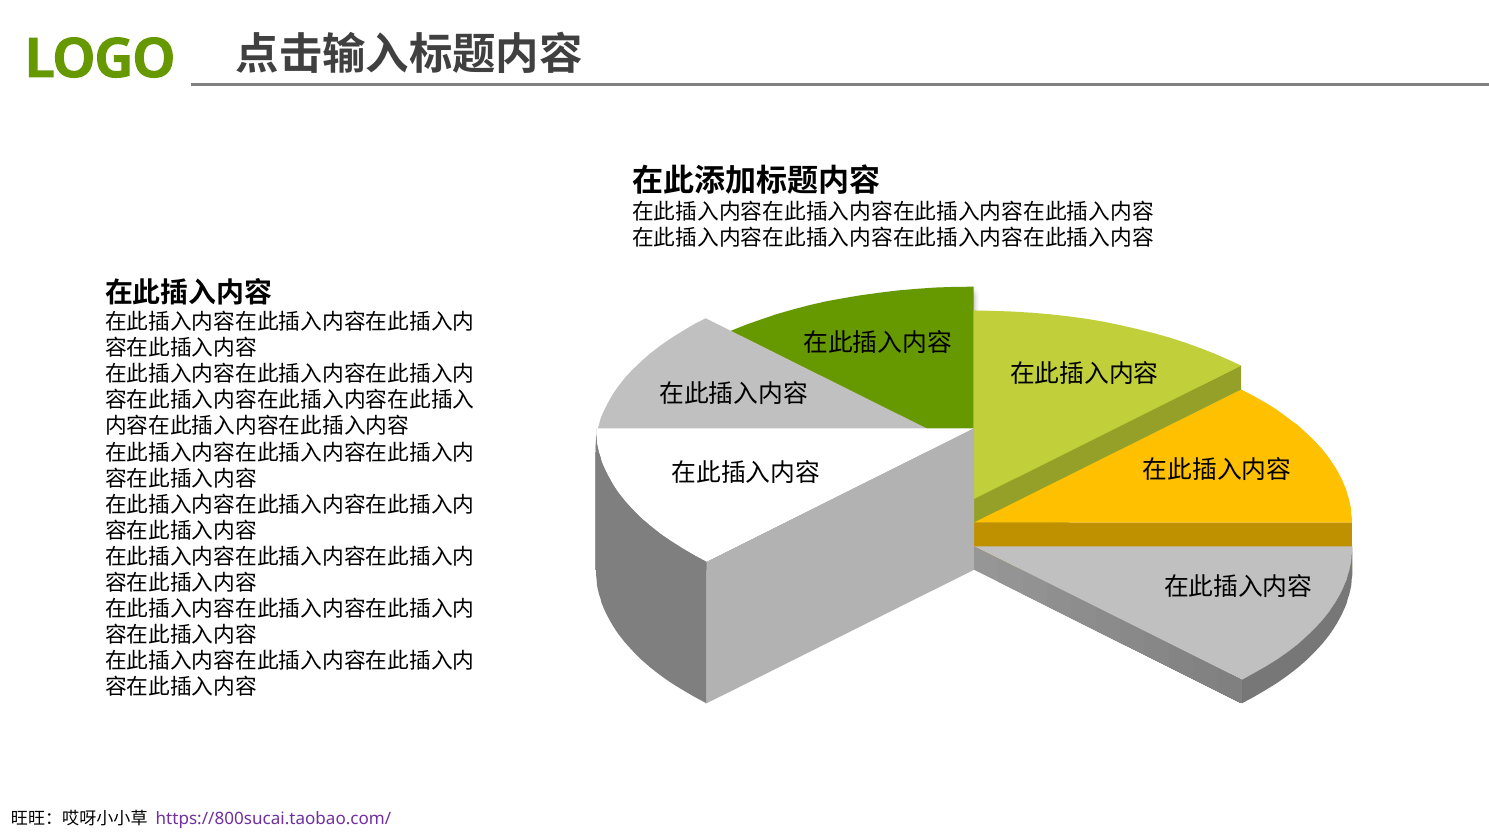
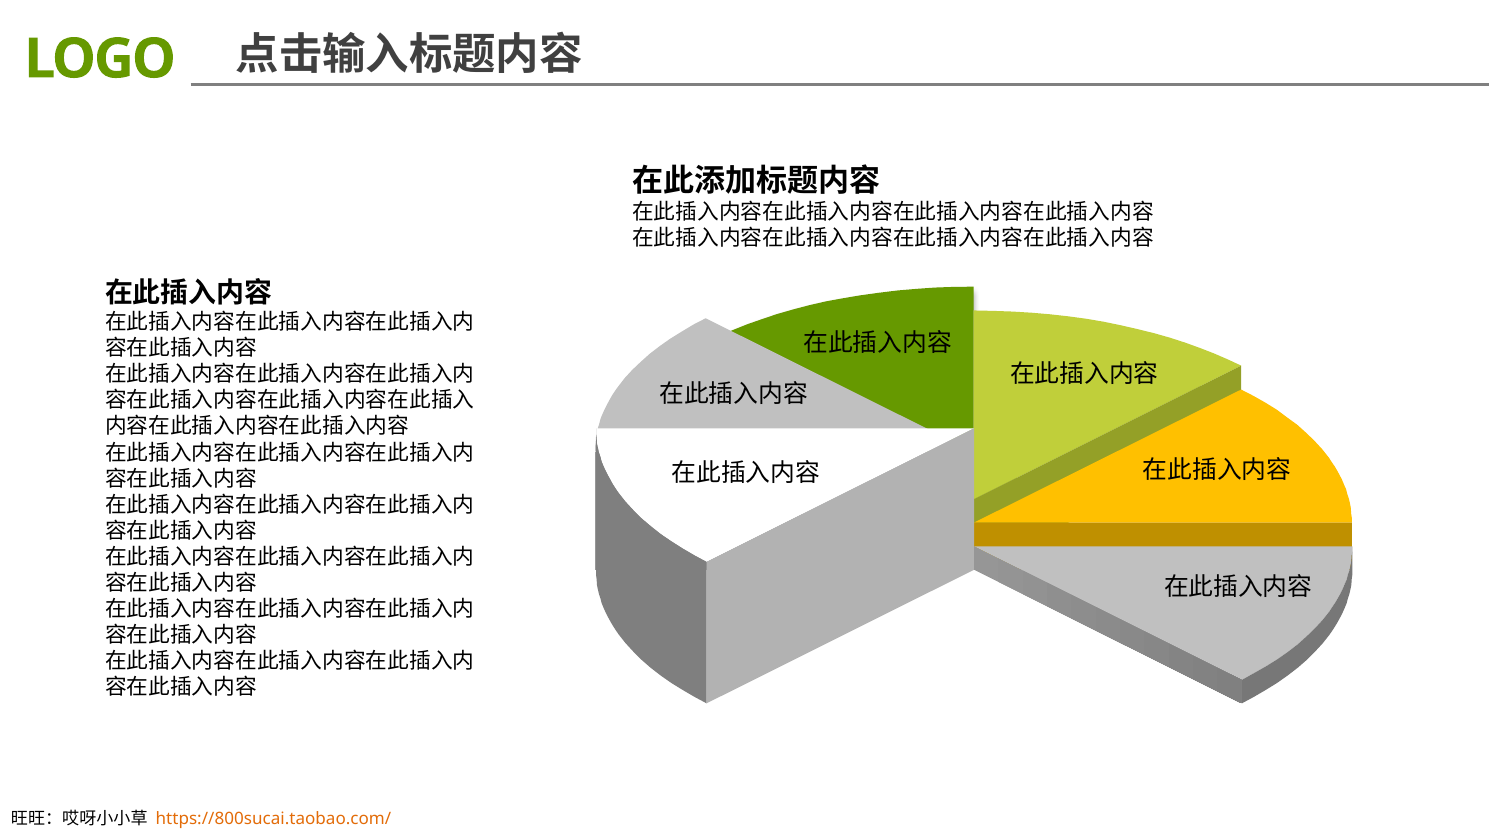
https://800sucai.taobao.com/ colour: purple -> orange (273, 819)
